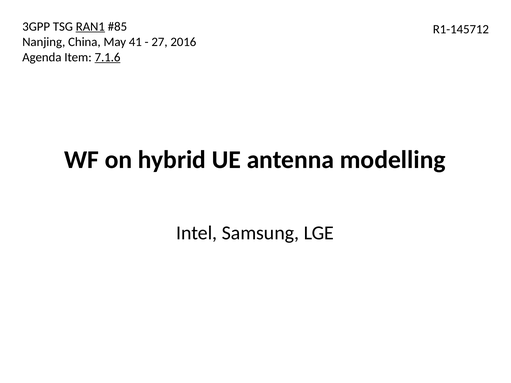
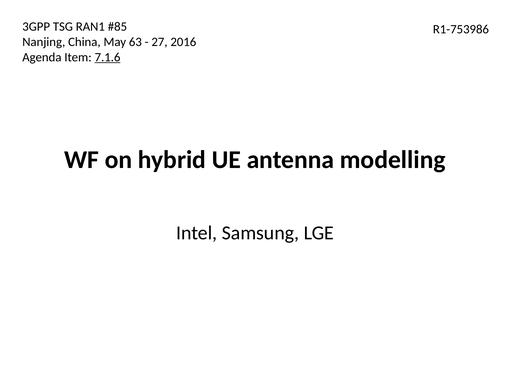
RAN1 underline: present -> none (90, 27)
R1-145712: R1-145712 -> R1-753986 (461, 29)
41: 41 -> 63 (135, 42)
